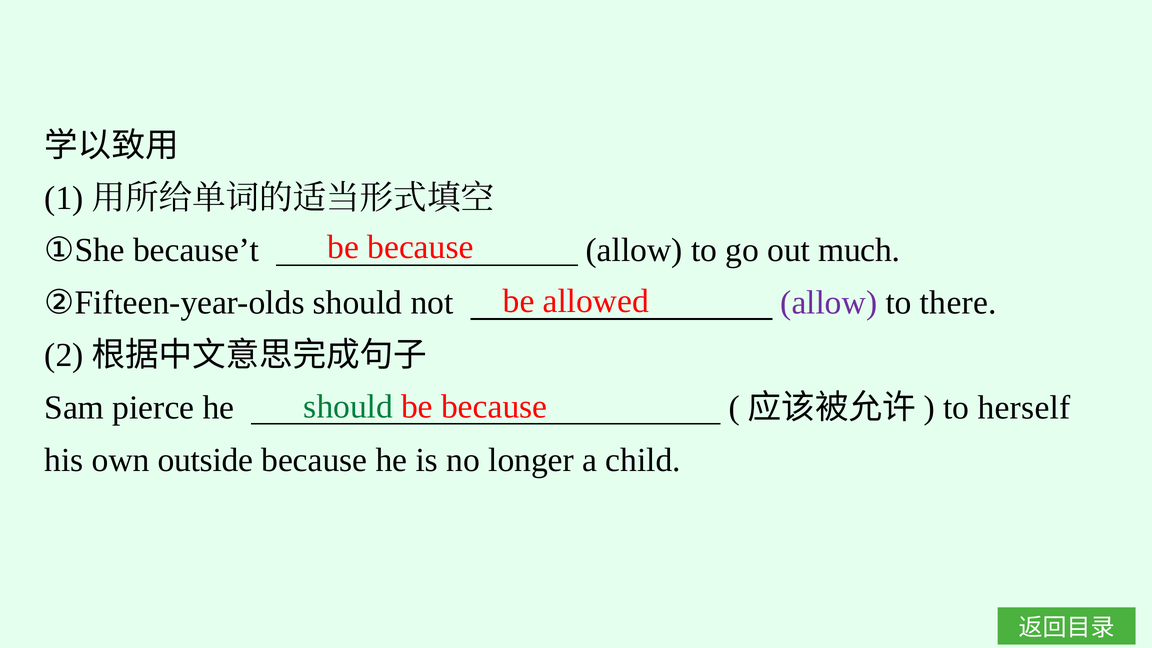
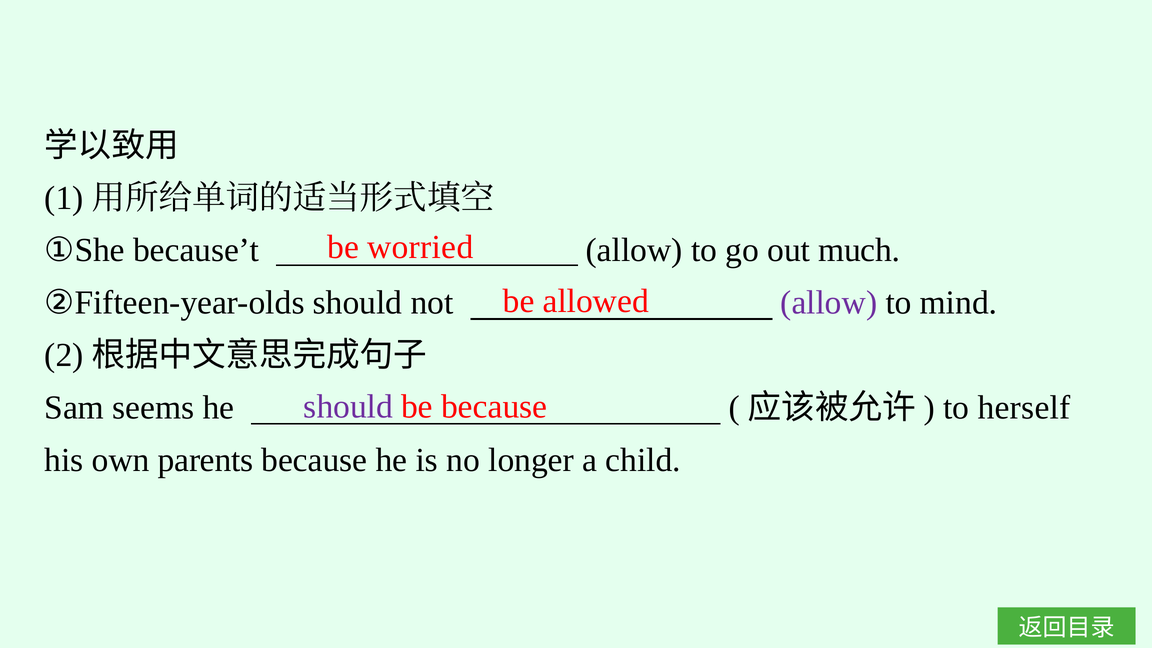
because: because -> worried (420, 247)
there: there -> mind (959, 303)
should colour: green -> purple (348, 407)
pierce: pierce -> seems (153, 408)
outside: outside -> parents (206, 460)
